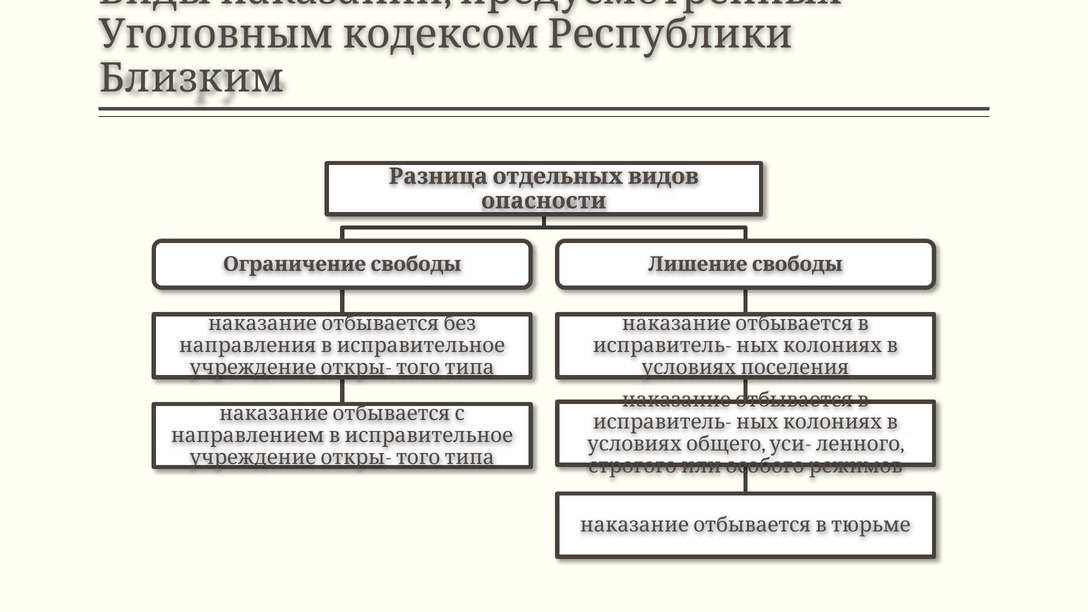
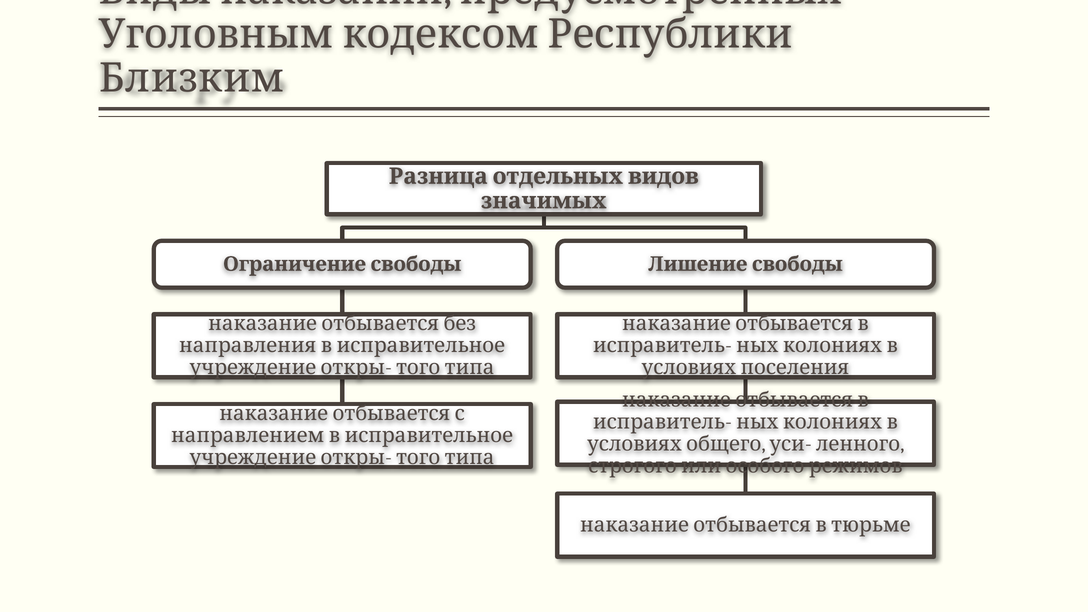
опасности: опасности -> значимых (544, 201)
